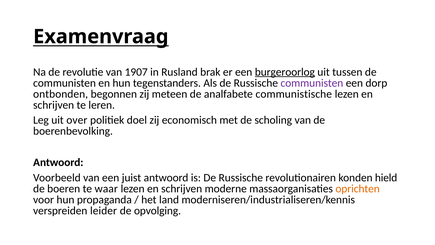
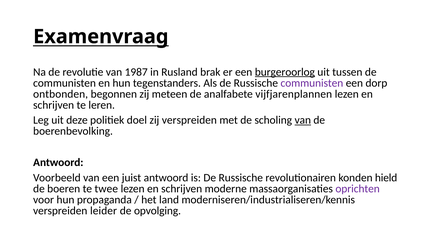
1907: 1907 -> 1987 (136, 72)
communistische: communistische -> vijfjarenplannen (294, 94)
over: over -> deze (77, 120)
zij economisch: economisch -> verspreiden (189, 120)
van underline: none -> present (303, 120)
waar: waar -> twee (106, 188)
oprichten colour: orange -> purple (358, 188)
